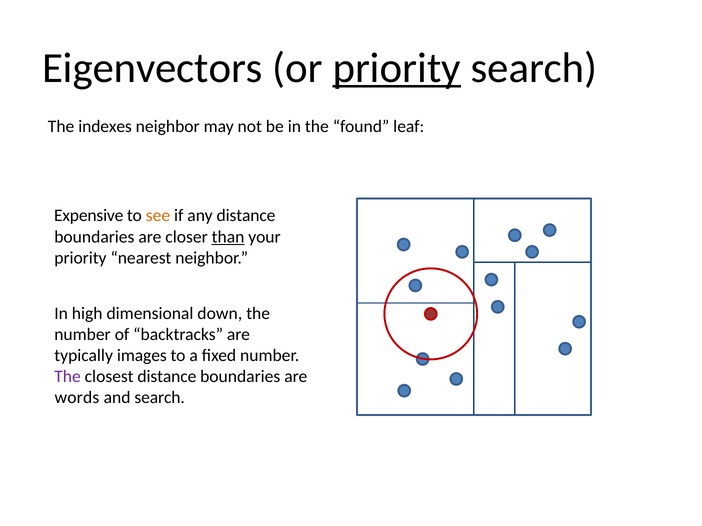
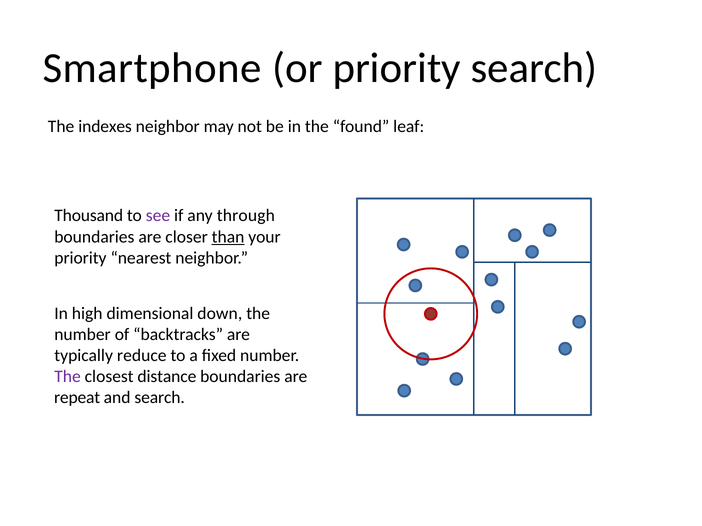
Eigenvectors: Eigenvectors -> Smartphone (152, 68)
priority underline: present -> none (397, 68)
Expensive: Expensive -> Thousand (89, 216)
see colour: orange -> purple (158, 216)
any distance: distance -> through (246, 216)
images: images -> reduce (142, 356)
words: words -> repeat (77, 398)
